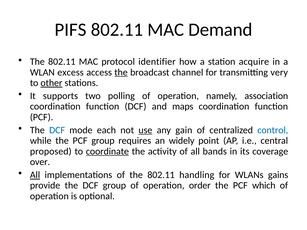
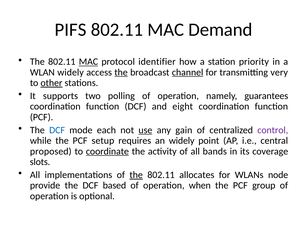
MAC underline: none -> present (88, 62)
acquire: acquire -> priority (254, 62)
WLAN excess: excess -> widely (71, 72)
channel underline: none -> present (188, 72)
association: association -> guarantees (266, 96)
maps: maps -> eight (183, 107)
control colour: blue -> purple (273, 130)
PCF group: group -> setup (103, 141)
over: over -> slots (40, 162)
All underline: present -> none (35, 175)
the underline: none -> present (136, 175)
handling: handling -> allocates (197, 175)
gains: gains -> node (278, 175)
DCF group: group -> based (114, 186)
order: order -> when (200, 186)
which: which -> group (264, 186)
